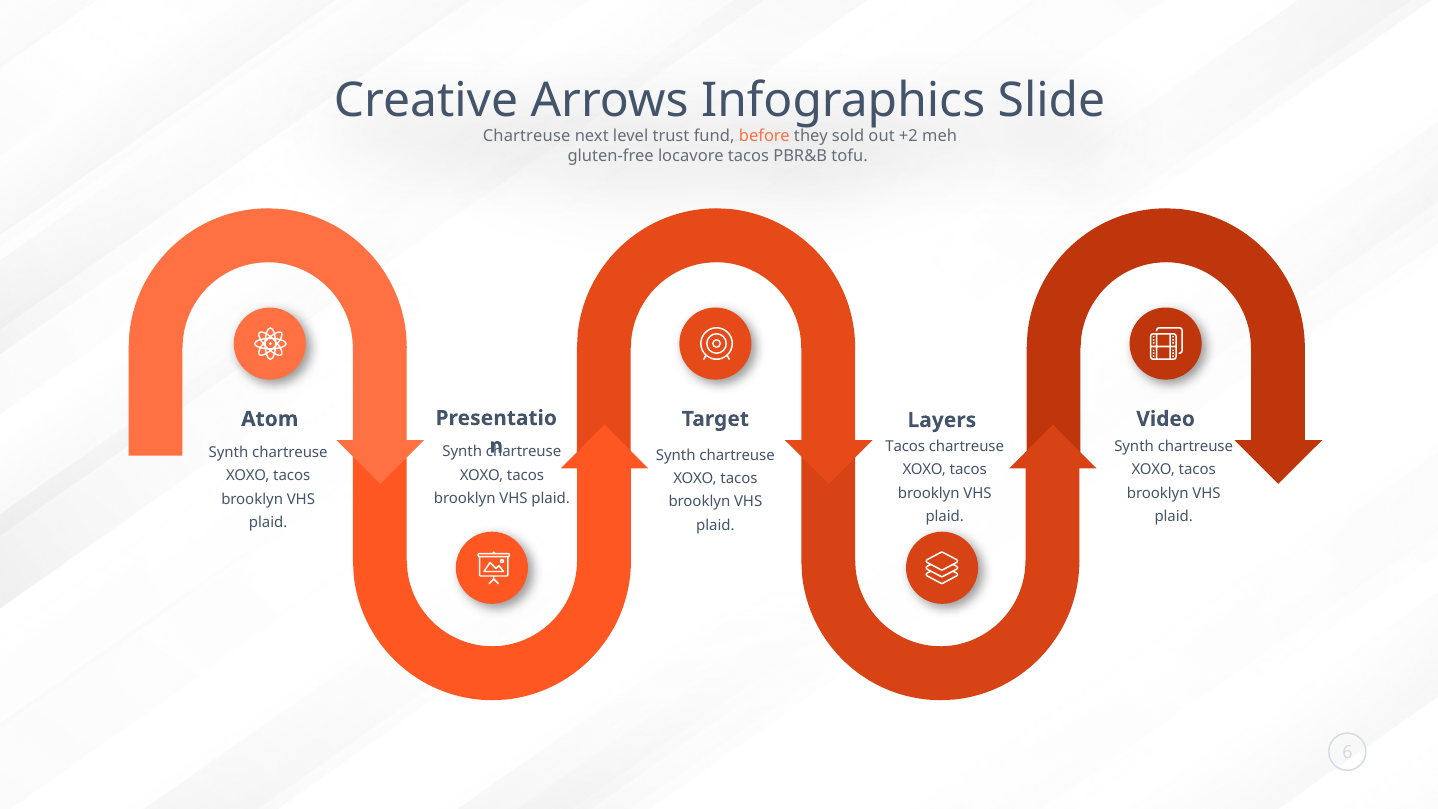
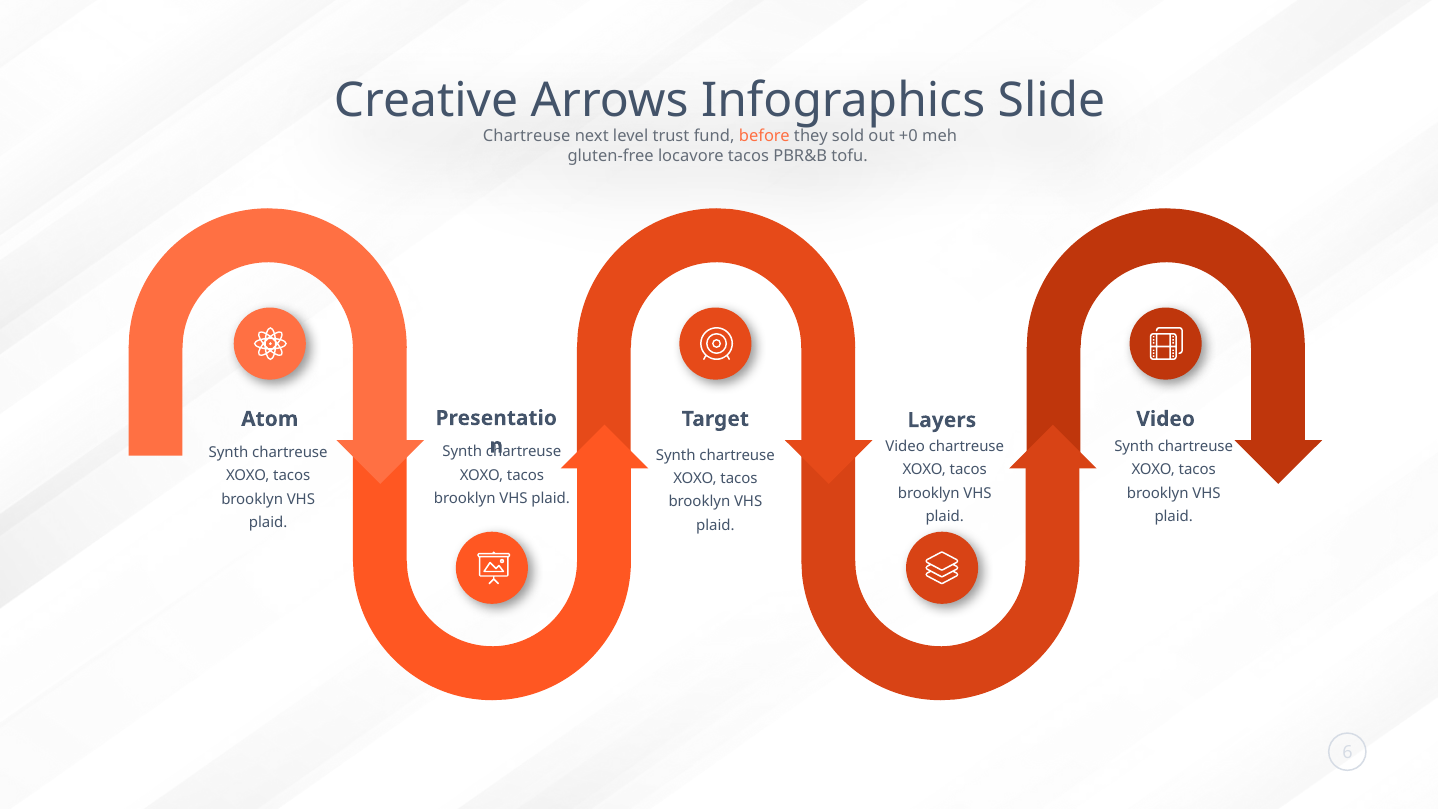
+2: +2 -> +0 (908, 136)
Tacos: Tacos -> Video (905, 446)
